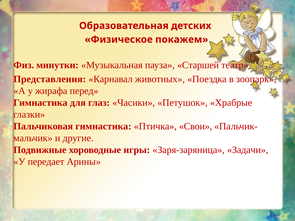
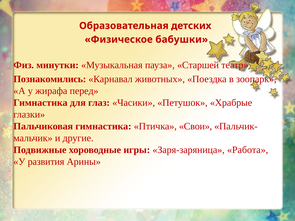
покажем: покажем -> бабушки (182, 40)
Представления: Представления -> Познакомились (50, 79)
Задачи: Задачи -> Работа (248, 150)
передает: передает -> развития (46, 162)
